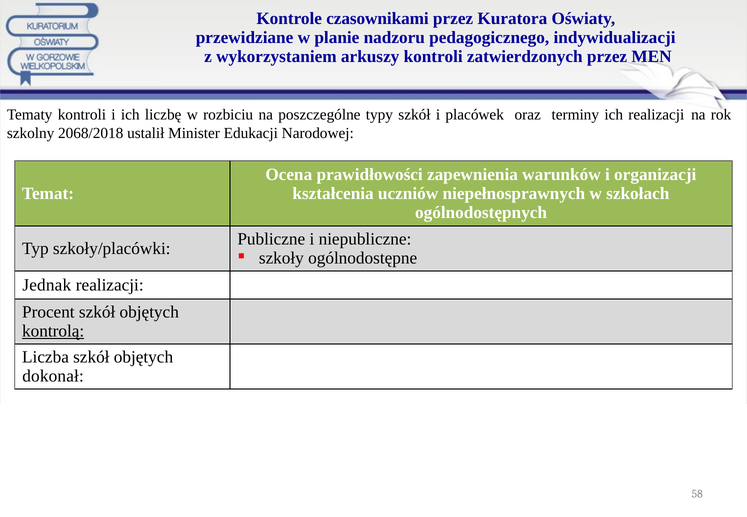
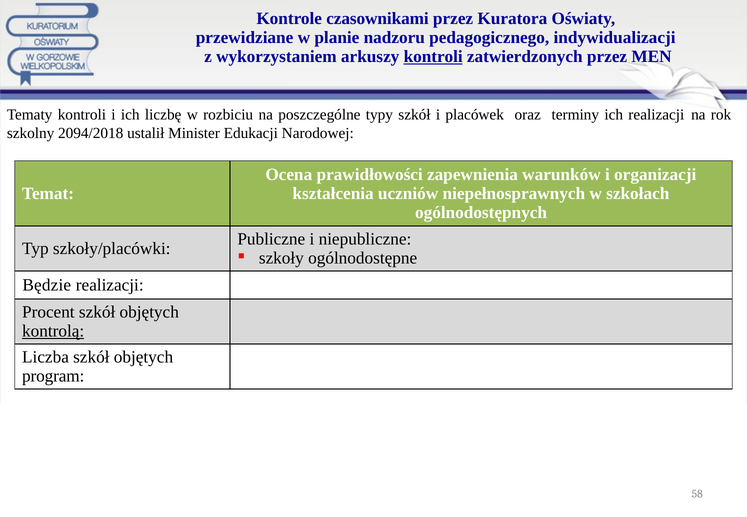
kontroli underline: none -> present (433, 57)
2068/2018: 2068/2018 -> 2094/2018 (91, 133)
Jednak: Jednak -> Będzie (47, 285)
dokonał: dokonał -> program (53, 376)
